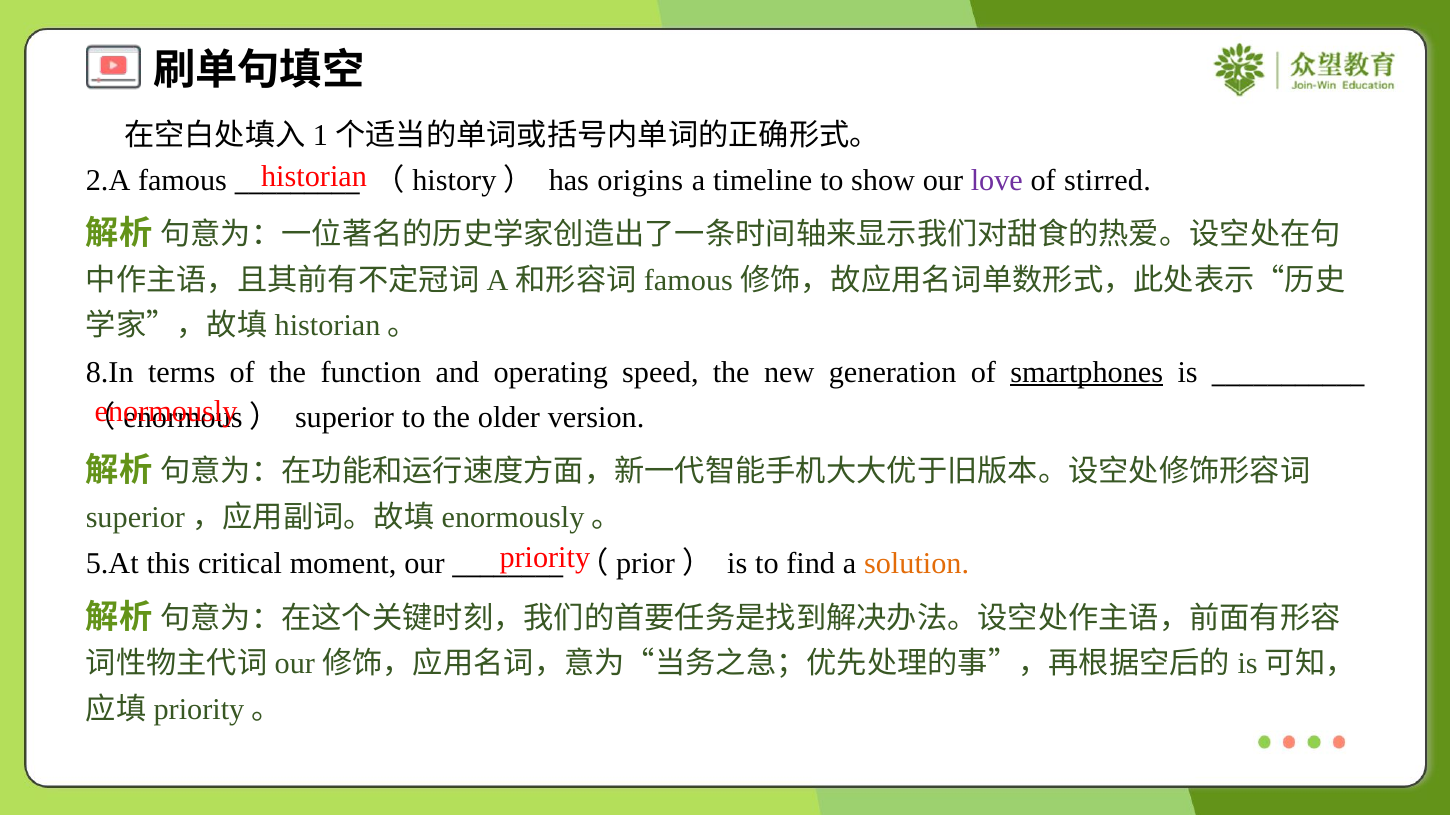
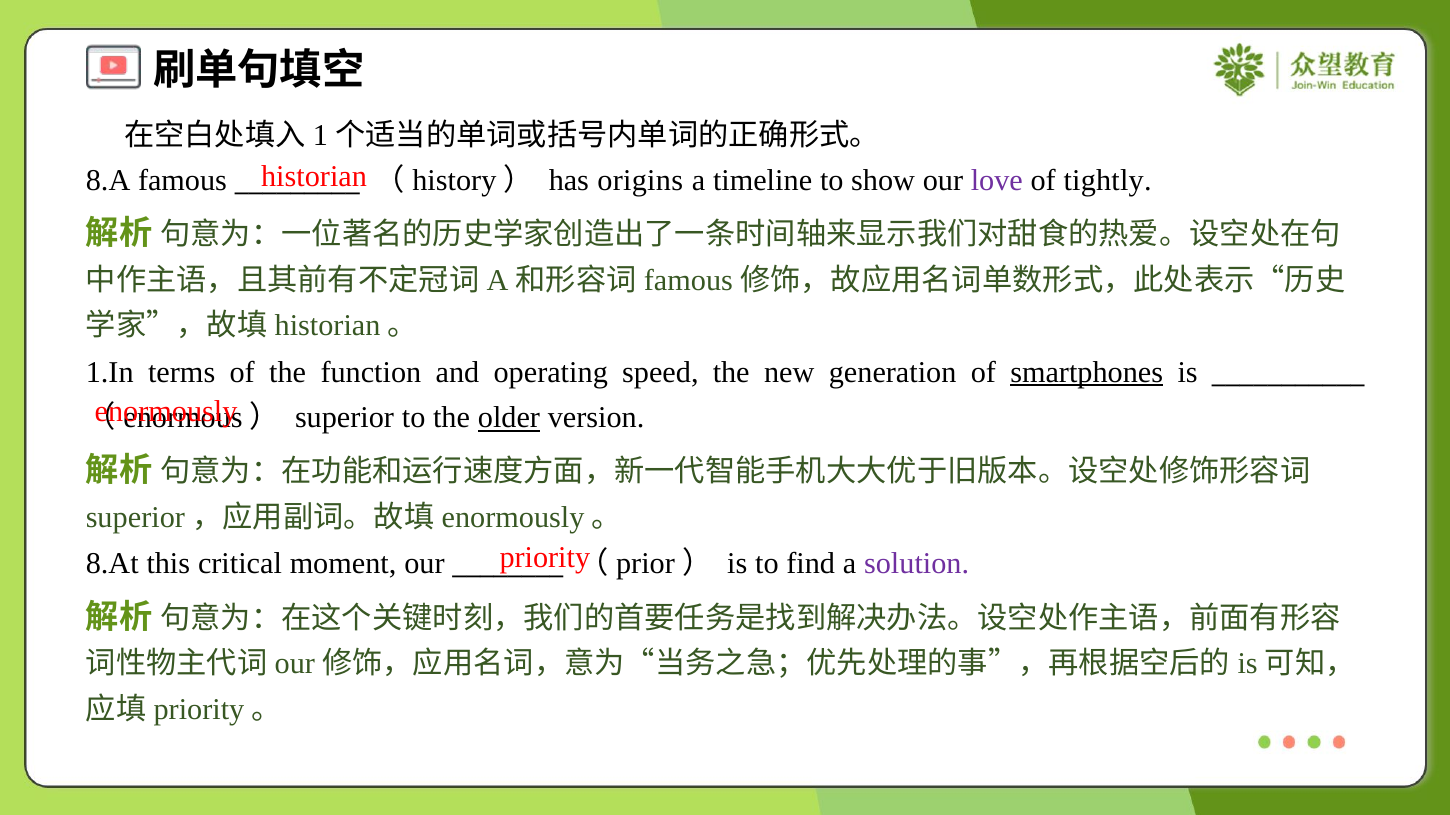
2.A: 2.A -> 8.A (108, 181)
stirred: stirred -> tightly (1108, 181)
8.In: 8.In -> 1.In (110, 373)
older underline: none -> present (509, 418)
5.At: 5.At -> 8.At (112, 564)
solution colour: orange -> purple (917, 564)
